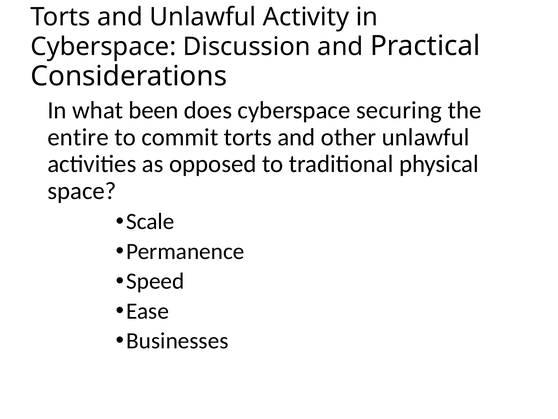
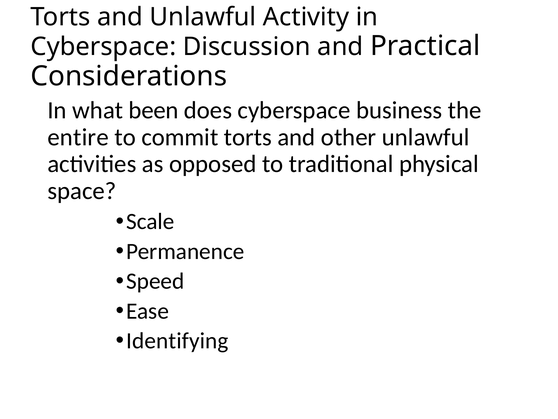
securing: securing -> business (399, 110)
Businesses: Businesses -> Identifying (177, 340)
